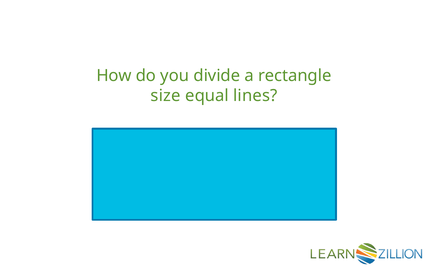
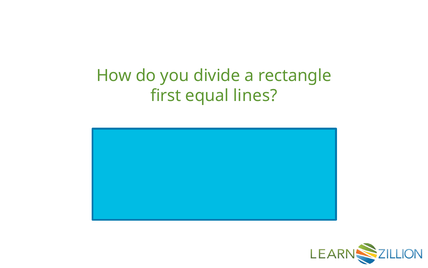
size: size -> first (166, 96)
